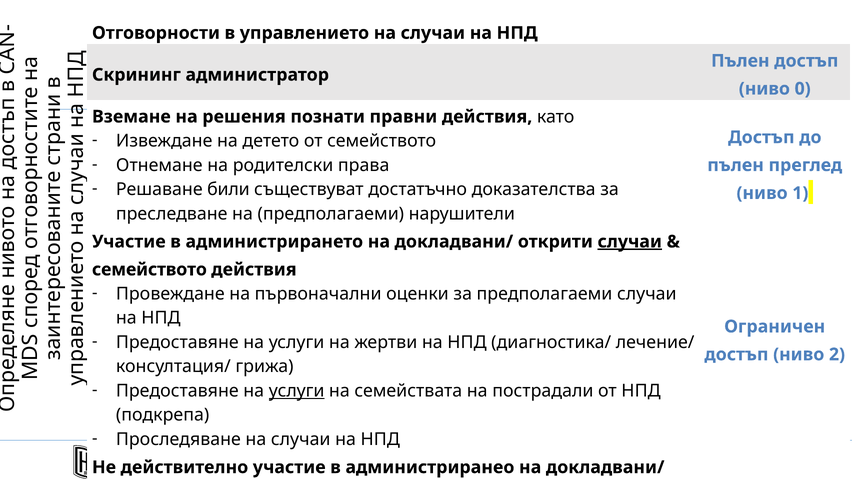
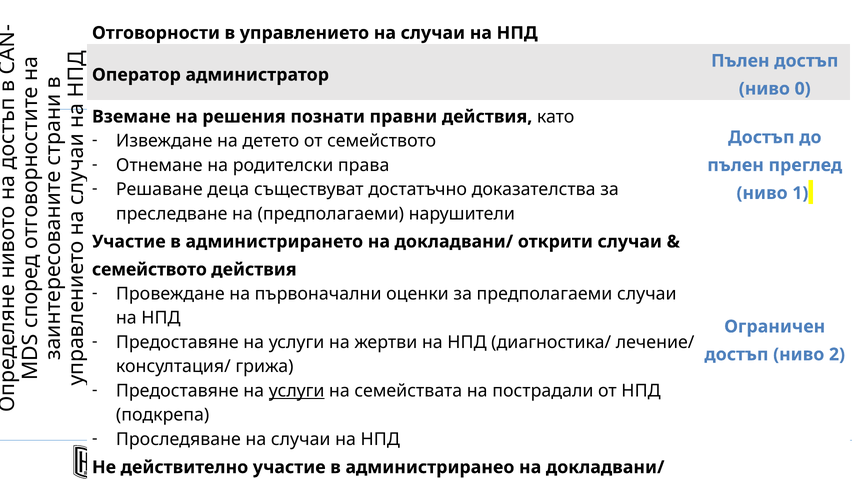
Скрининг: Скрининг -> Оператор (136, 75)
били: били -> деца (228, 190)
случаи underline: present -> none (630, 242)
